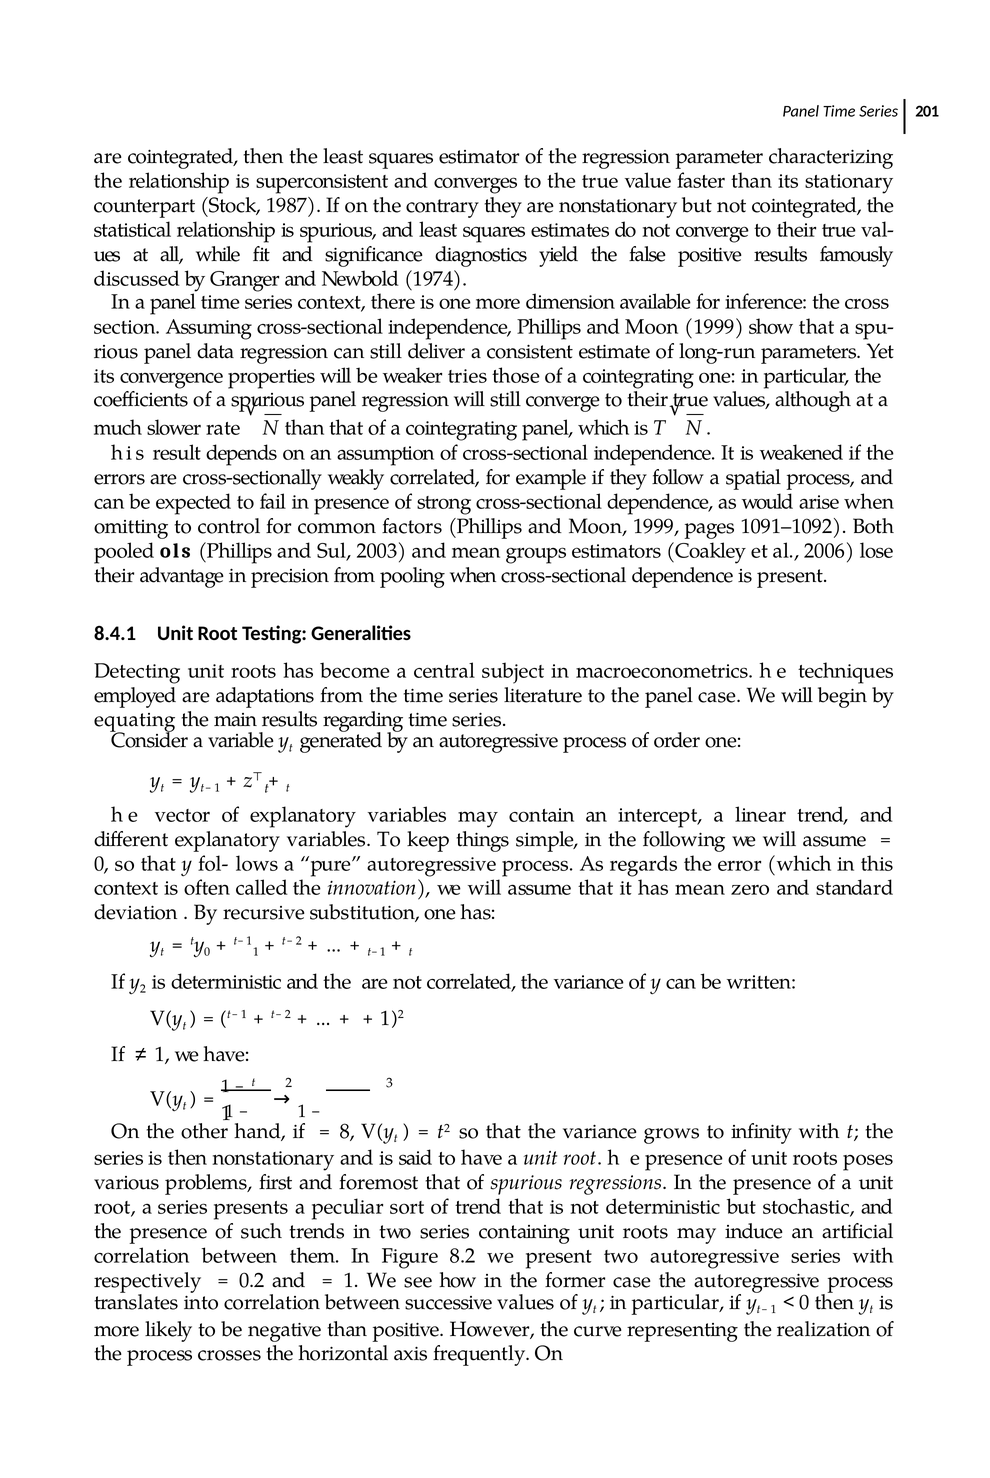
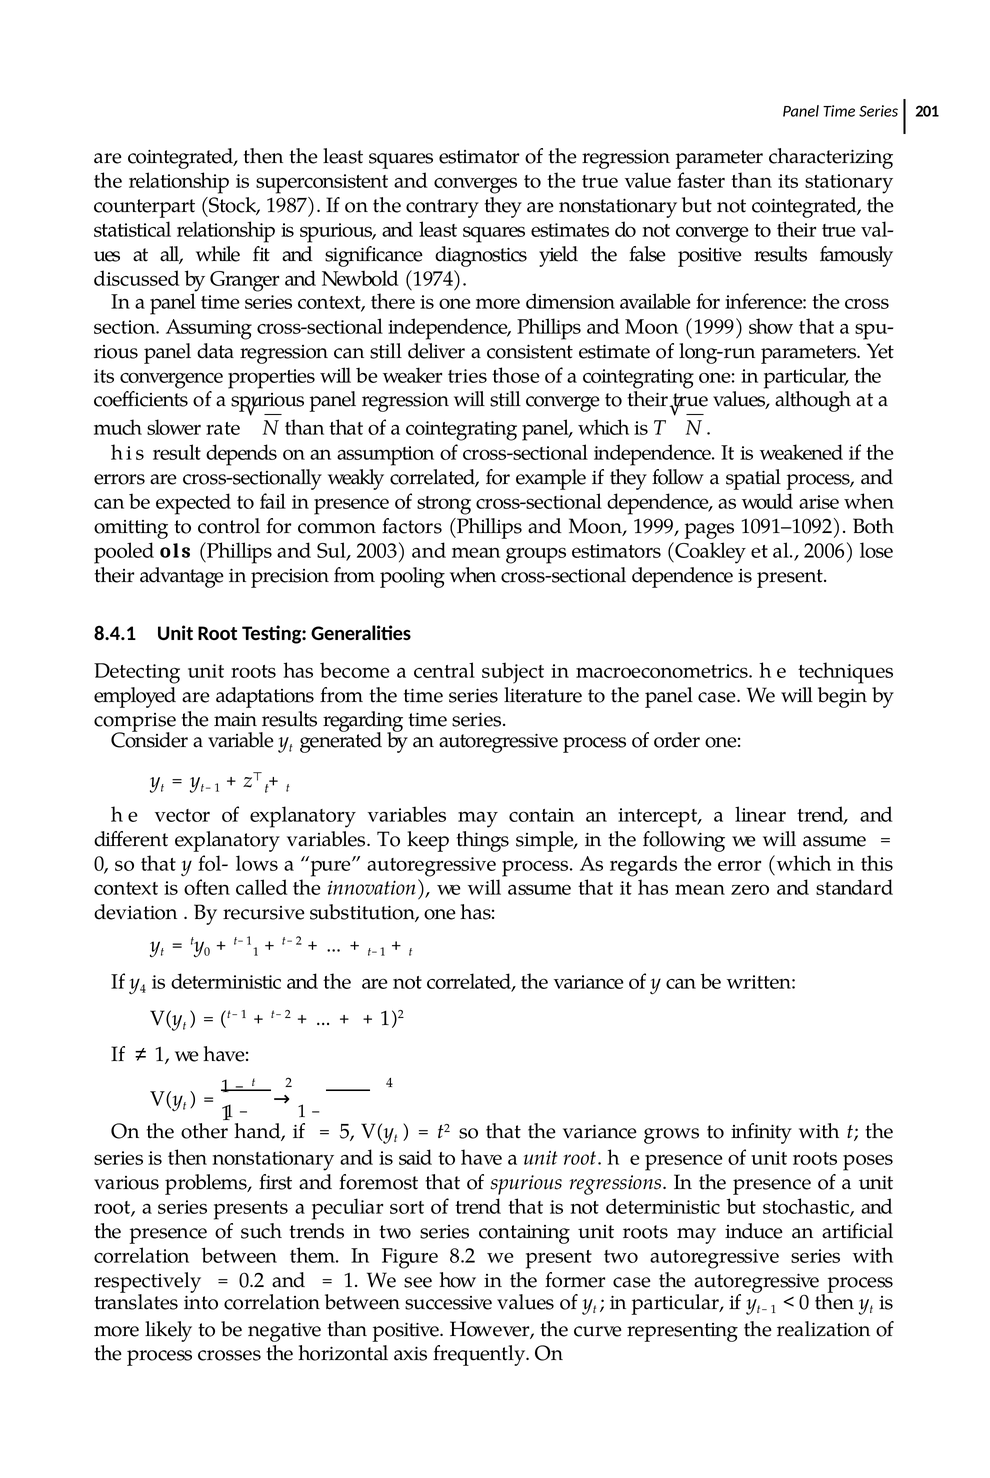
equating: equating -> comprise (135, 720)
y 2: 2 -> 4 (143, 989)
2 3: 3 -> 4 (390, 1083)
8: 8 -> 5 (347, 1132)
